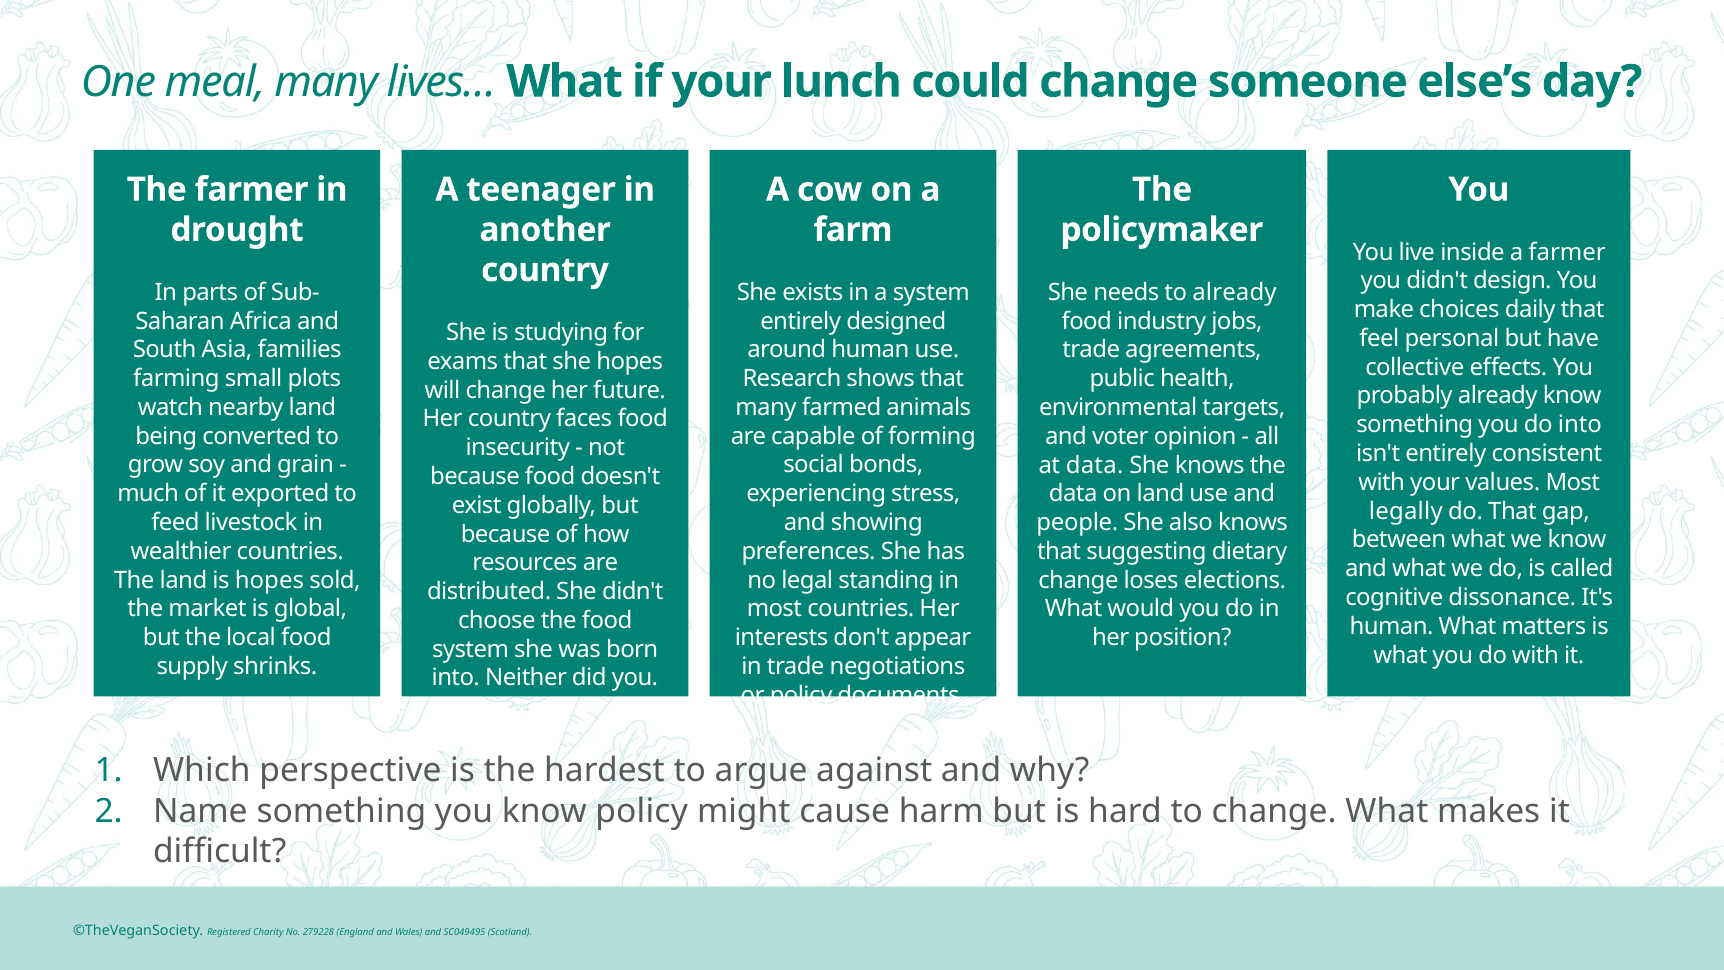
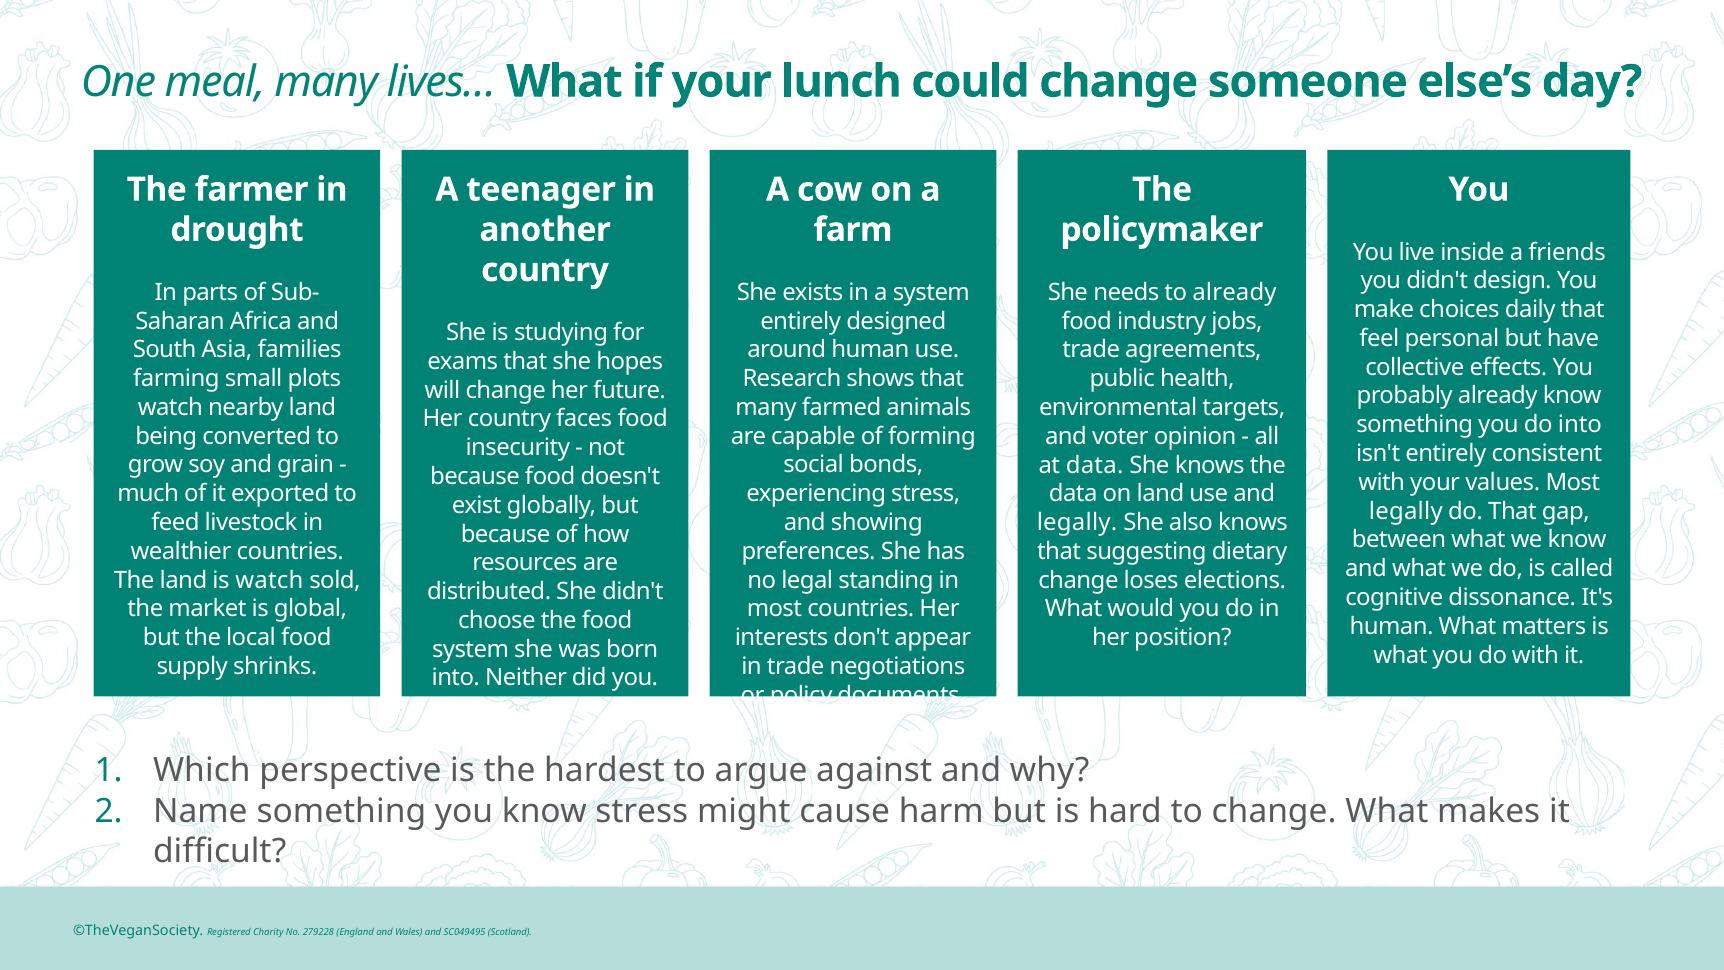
a farmer: farmer -> friends (1567, 252)
people: people -> legally (1077, 523)
is hopes: hopes -> watch (269, 580)
know policy: policy -> stress (642, 811)
